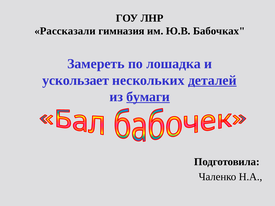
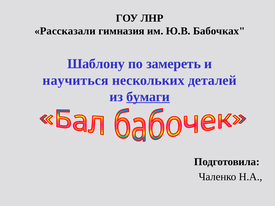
Замереть: Замереть -> Шаблону (96, 64)
лошадка: лошадка -> замереть (174, 64)
ускользает: ускользает -> научиться (76, 80)
деталей underline: present -> none (212, 80)
